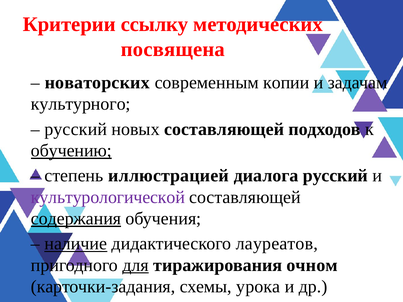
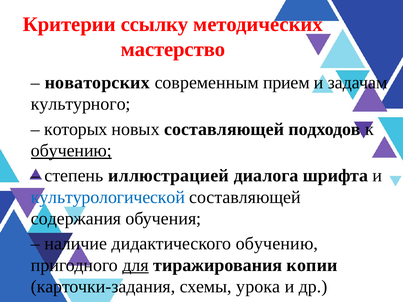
посвящена: посвящена -> мастерство (173, 49)
копии: копии -> прием (286, 83)
русский: русский -> которых (76, 129)
диалога русский: русский -> шрифта (335, 176)
культурологической colour: purple -> blue (108, 197)
содержания underline: present -> none (76, 219)
наличие underline: present -> none (76, 244)
дидактического лауреатов: лауреатов -> обучению (277, 244)
очном: очном -> копии (312, 265)
